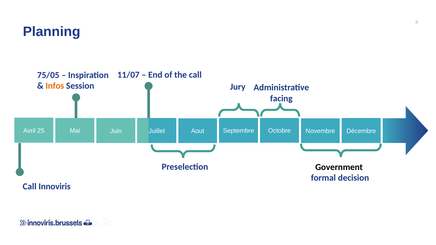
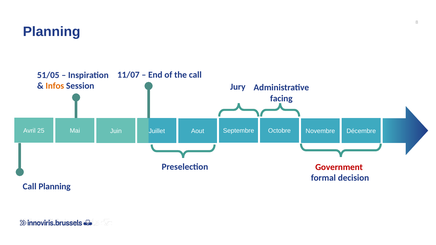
75/05: 75/05 -> 51/05 (48, 75)
Government colour: black -> red (339, 167)
Call Innoviris: Innoviris -> Planning (55, 187)
